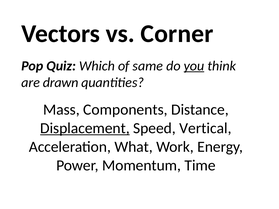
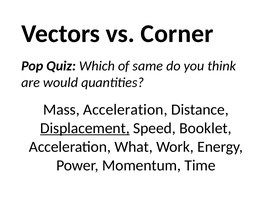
you underline: present -> none (194, 66)
drawn: drawn -> would (61, 83)
Mass Components: Components -> Acceleration (125, 110)
Vertical: Vertical -> Booklet (205, 128)
